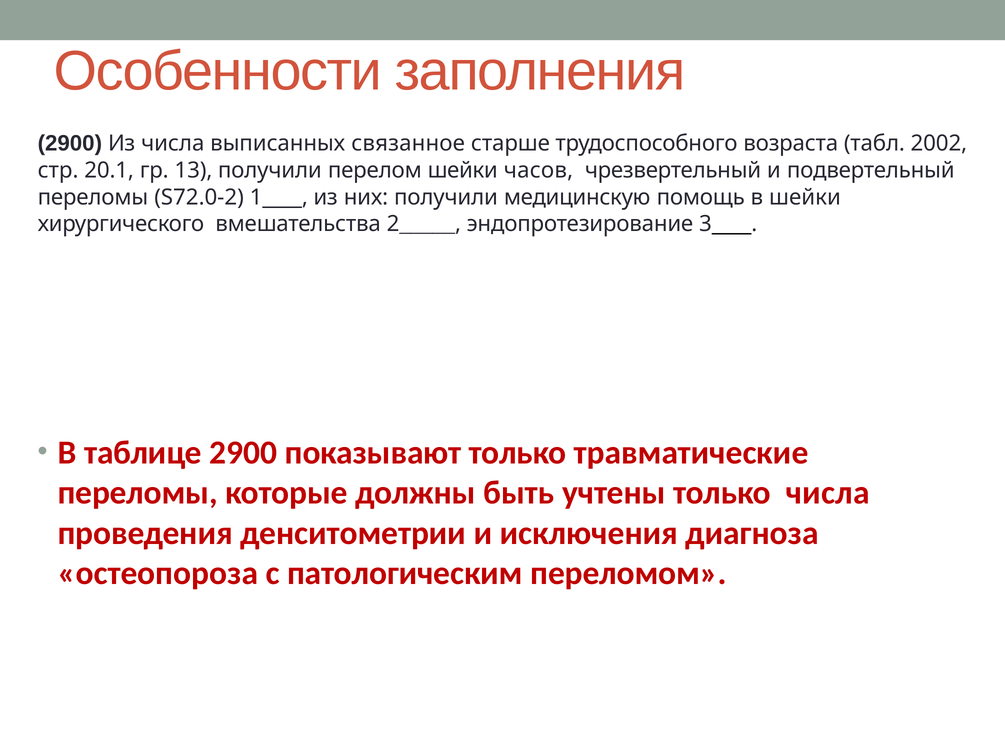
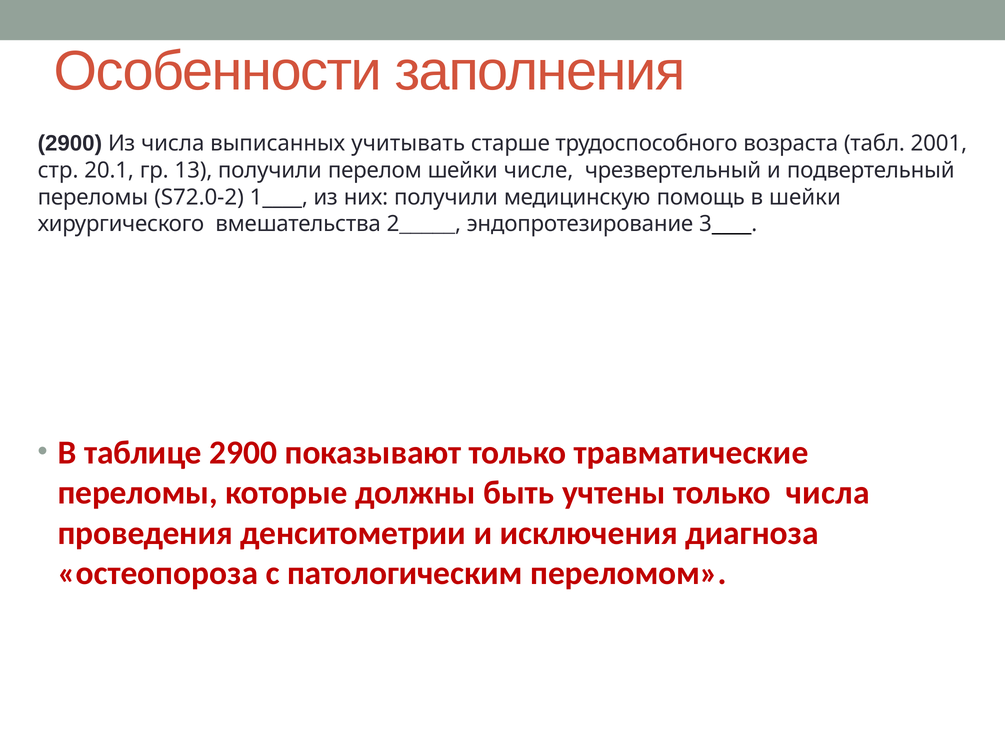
связанное: связанное -> учитывать (408, 144)
2002: 2002 -> 2001 (939, 144)
часов: часов -> числе (539, 170)
